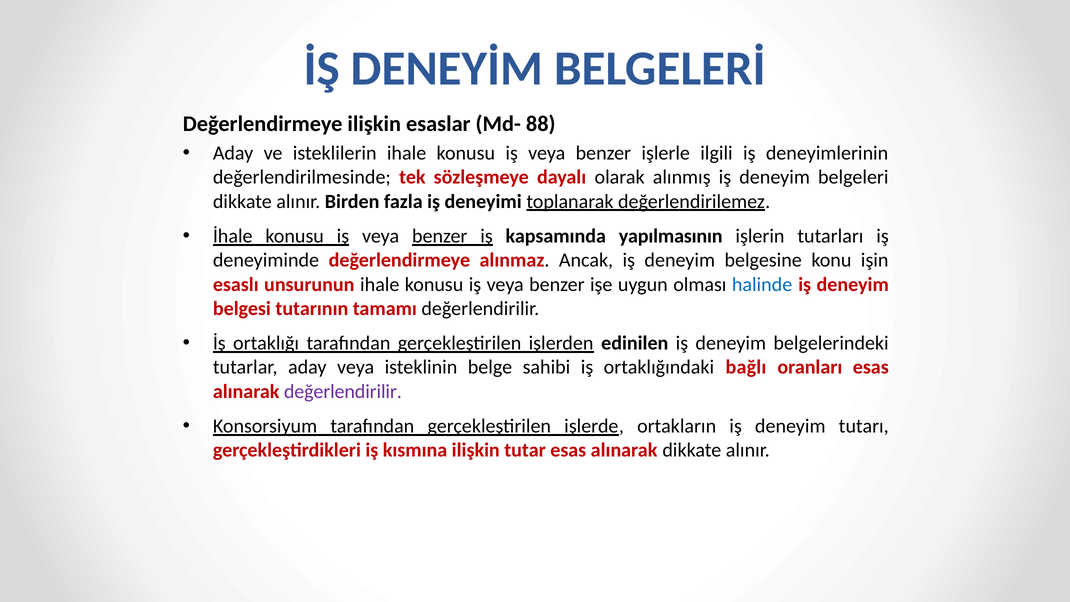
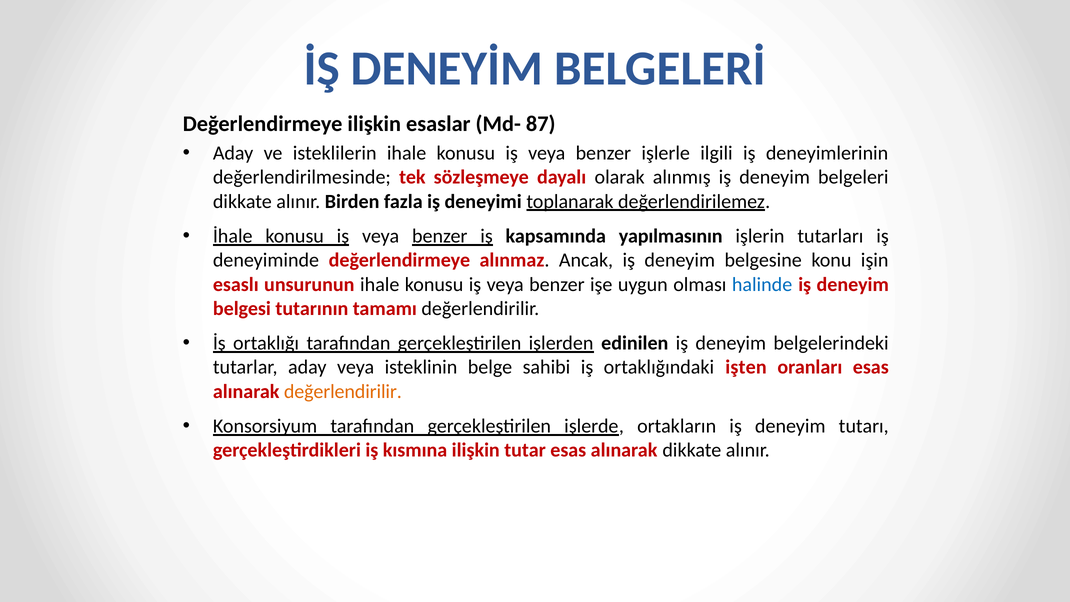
88: 88 -> 87 (541, 124)
bağlı: bağlı -> işten (746, 367)
değerlendirilir colour: purple -> orange (343, 391)
